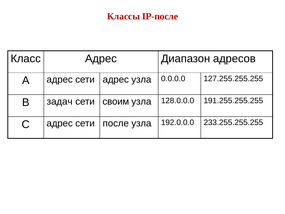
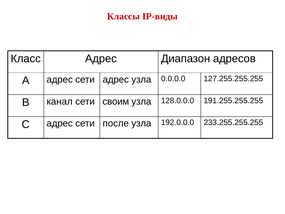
IP-после: IP-после -> IP-виды (160, 16)
задач: задач -> канал (60, 101)
